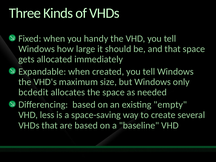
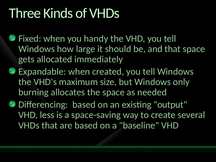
bcdedit: bcdedit -> burning (33, 92)
empty: empty -> output (170, 105)
